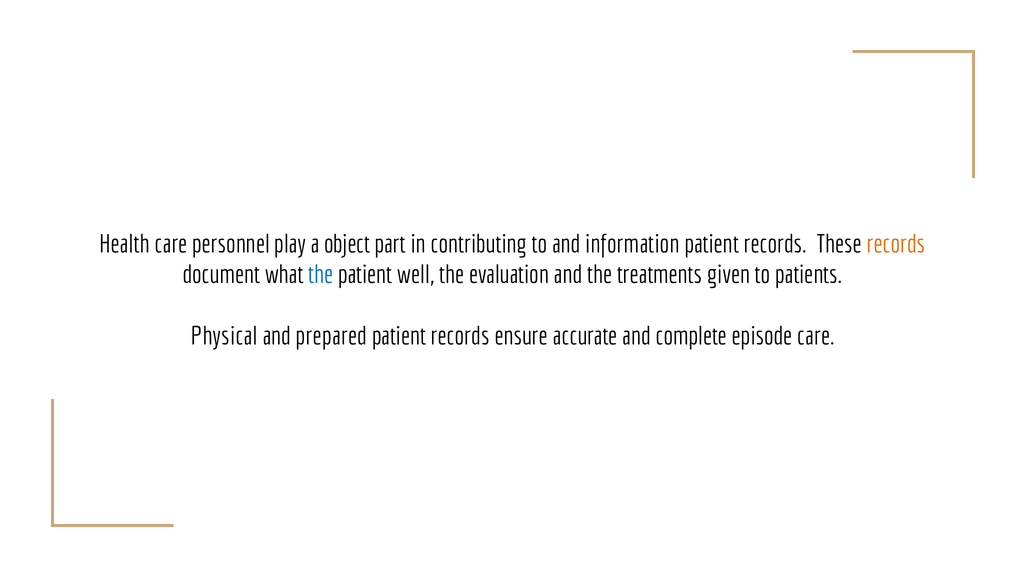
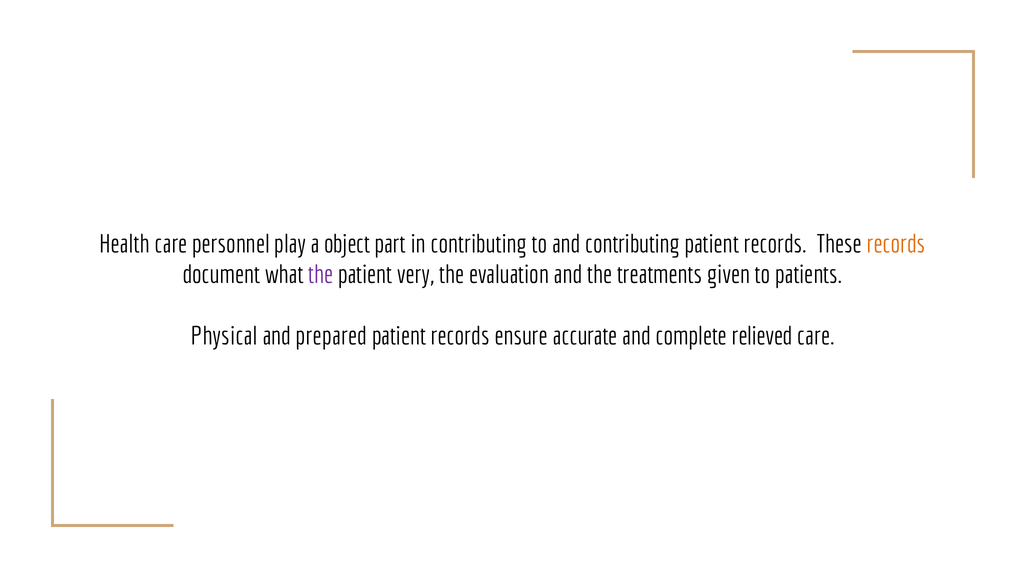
and information: information -> contributing (633, 244)
the colour: blue -> purple (321, 275)
well: well -> very (416, 275)
episode: episode -> relieved (762, 336)
